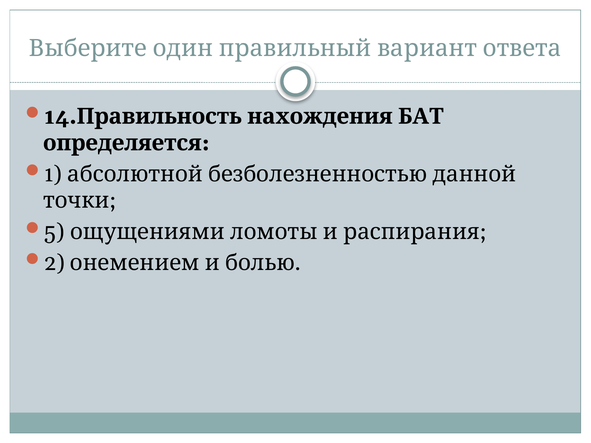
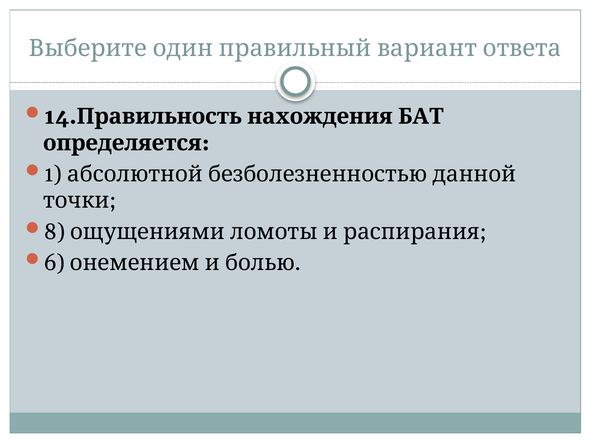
5: 5 -> 8 (55, 232)
2: 2 -> 6 (54, 263)
